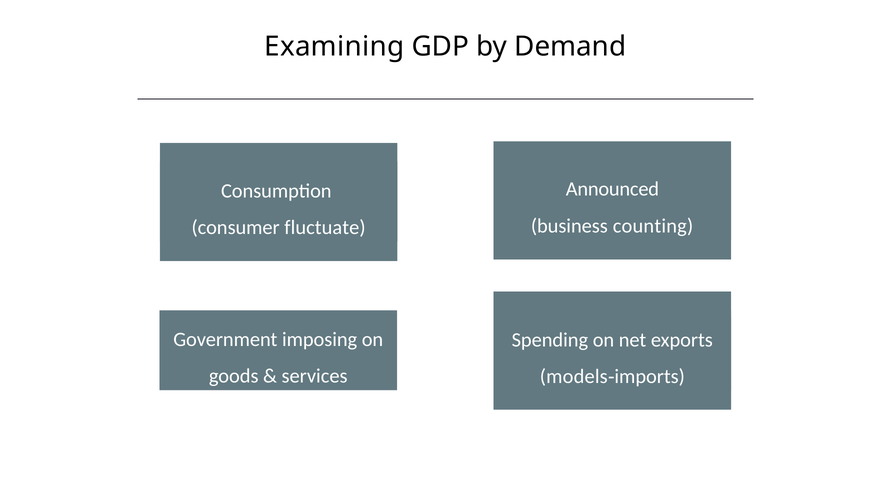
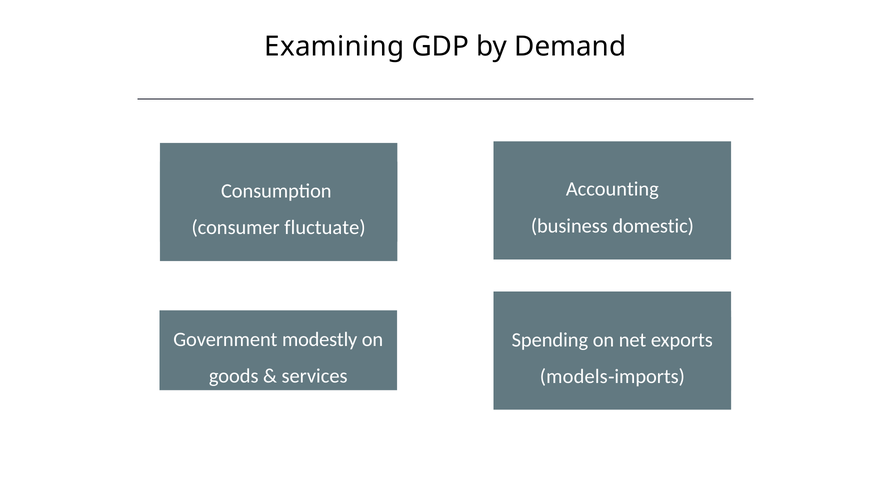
Announced: Announced -> Accounting (612, 189)
counting: counting -> domestic (653, 226)
imposing: imposing -> modestly (320, 340)
